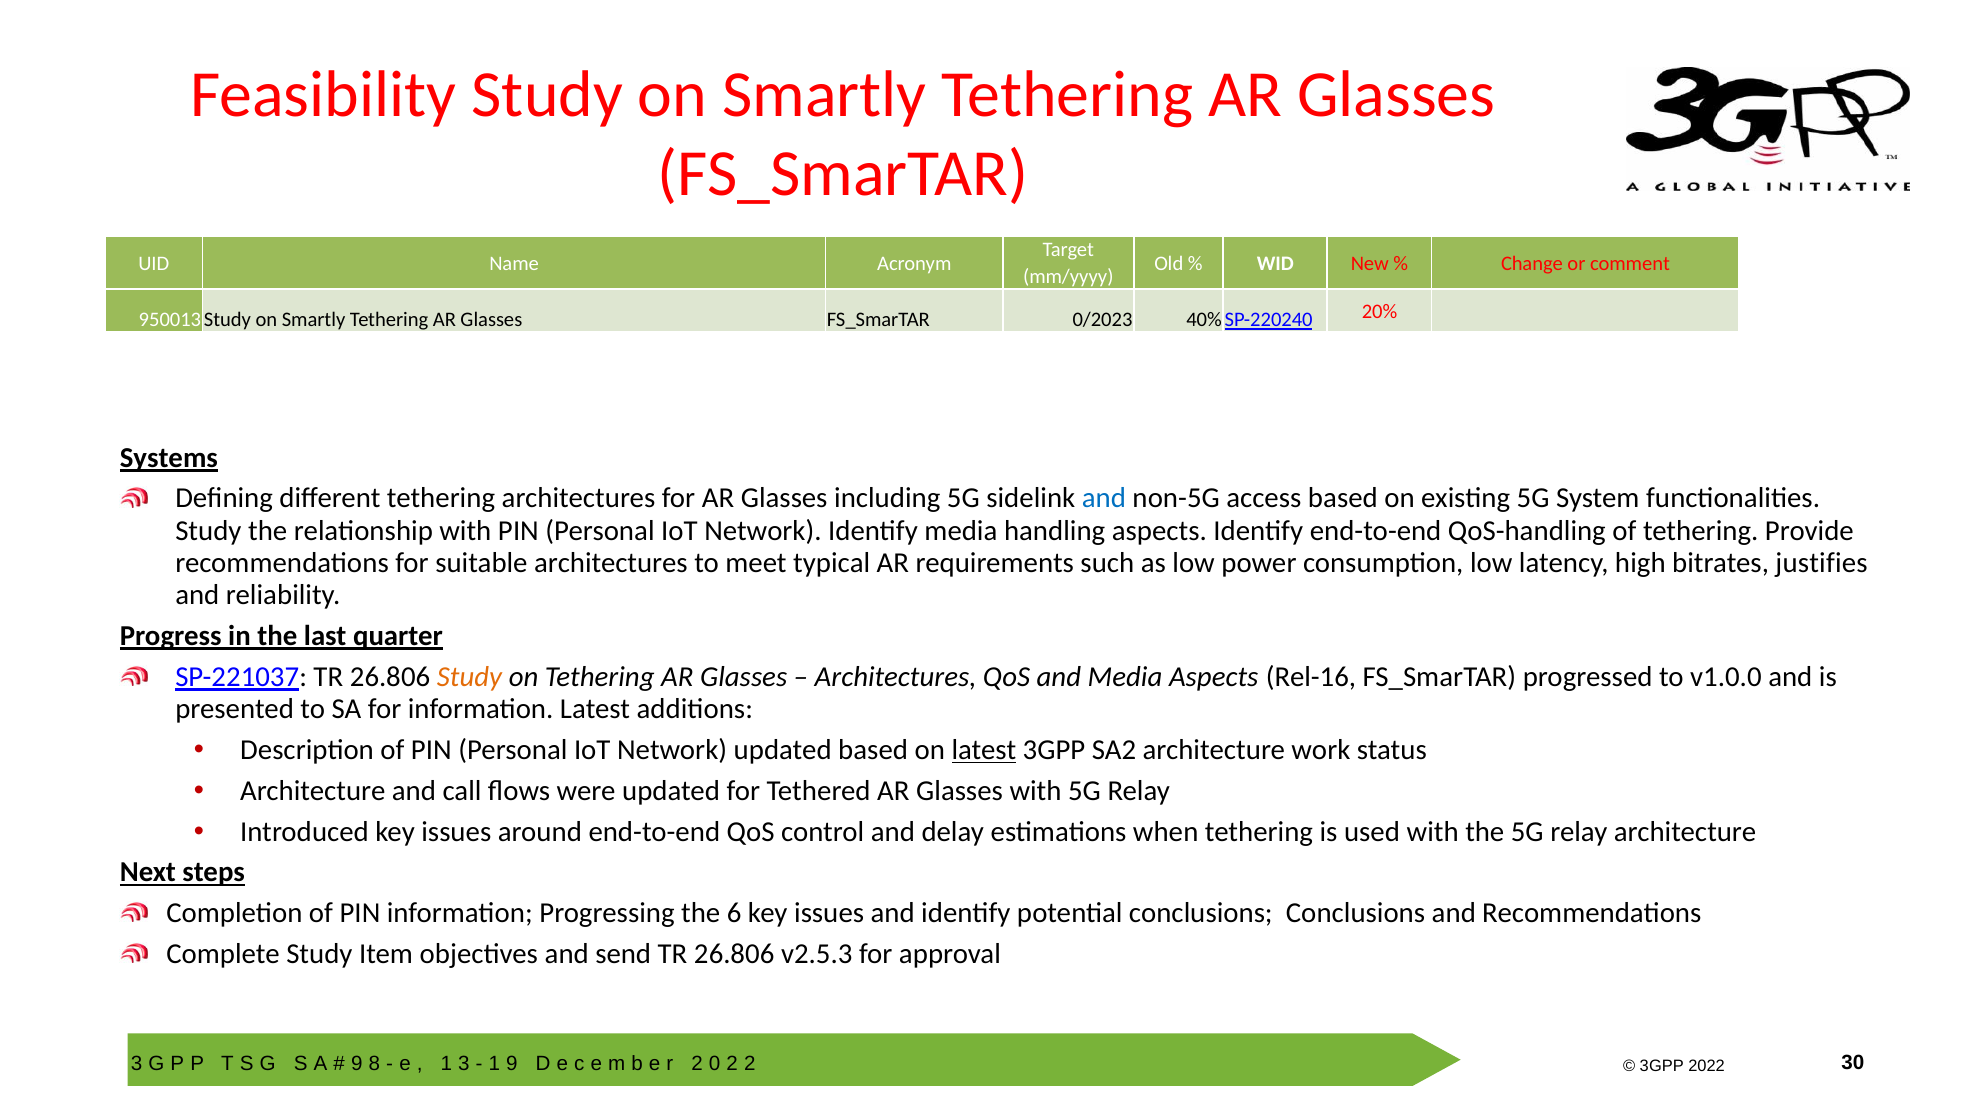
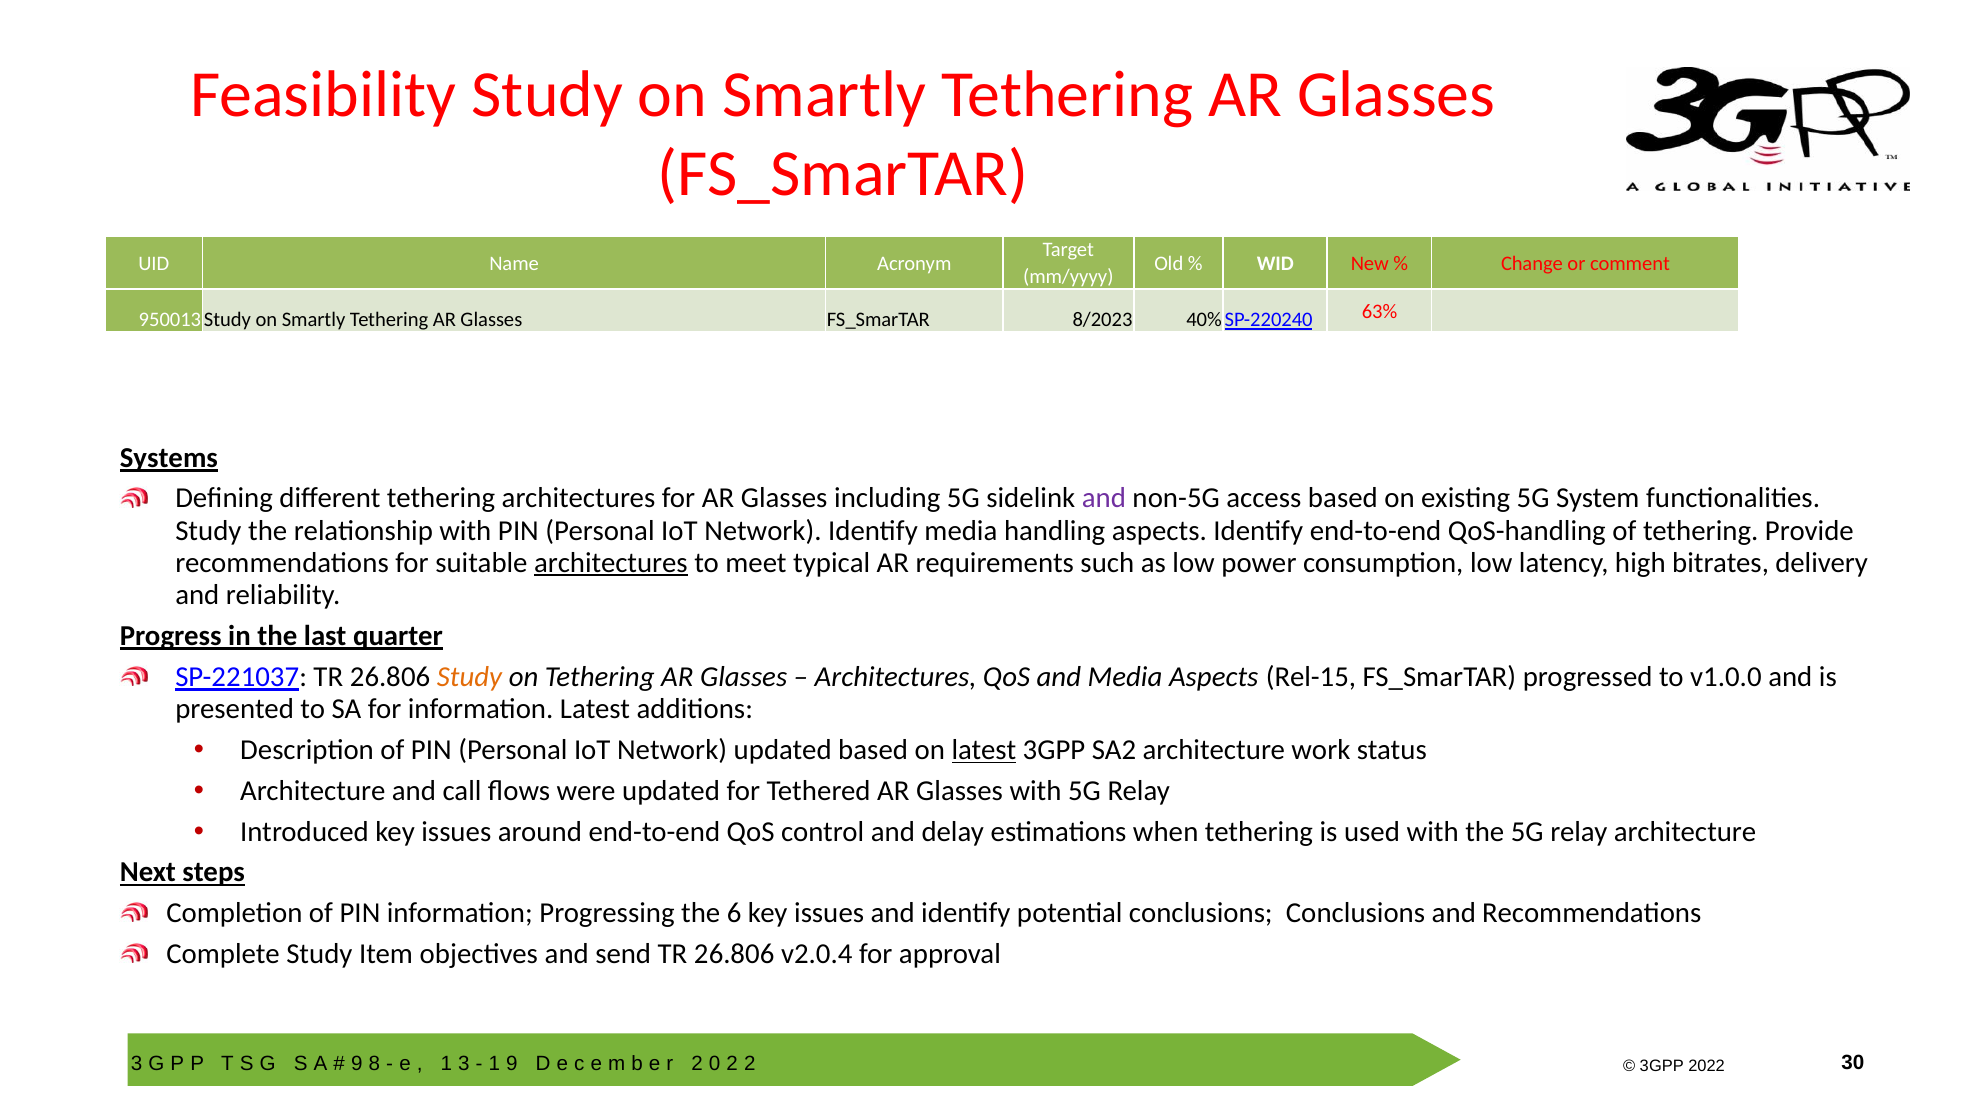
0/2023: 0/2023 -> 8/2023 (1102, 320)
20%: 20% -> 63% (1380, 312)
and colour: blue -> purple (1104, 498)
architectures underline: none -> present (611, 563)
justifies: justifies -> delivery (1822, 563)
Rel-16: Rel-16 -> Rel-15 (1311, 677)
v2.5.3: v2.5.3 -> v2.0.4 (817, 954)
